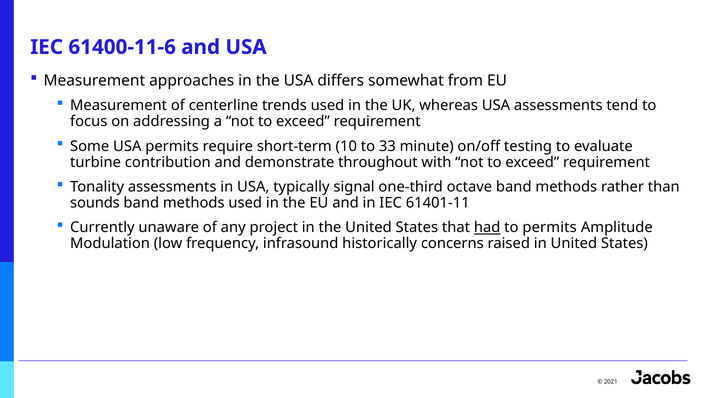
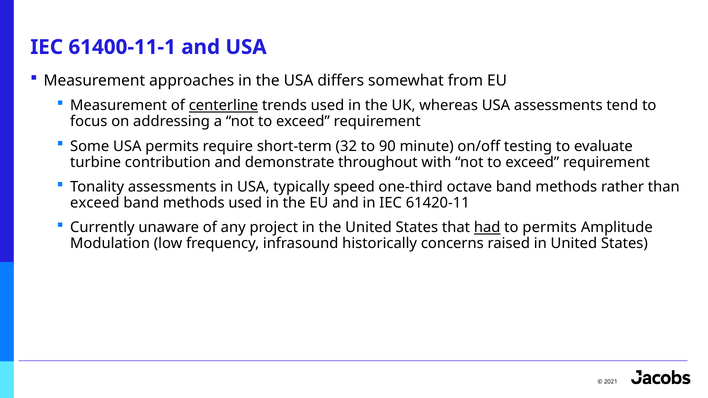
61400-11-6: 61400-11-6 -> 61400-11-1 (122, 47)
centerline underline: none -> present (223, 106)
10: 10 -> 32 (346, 146)
33: 33 -> 90 (387, 146)
signal: signal -> speed (354, 187)
sounds: sounds -> exceed (95, 203)
61401-11: 61401-11 -> 61420-11 (438, 203)
